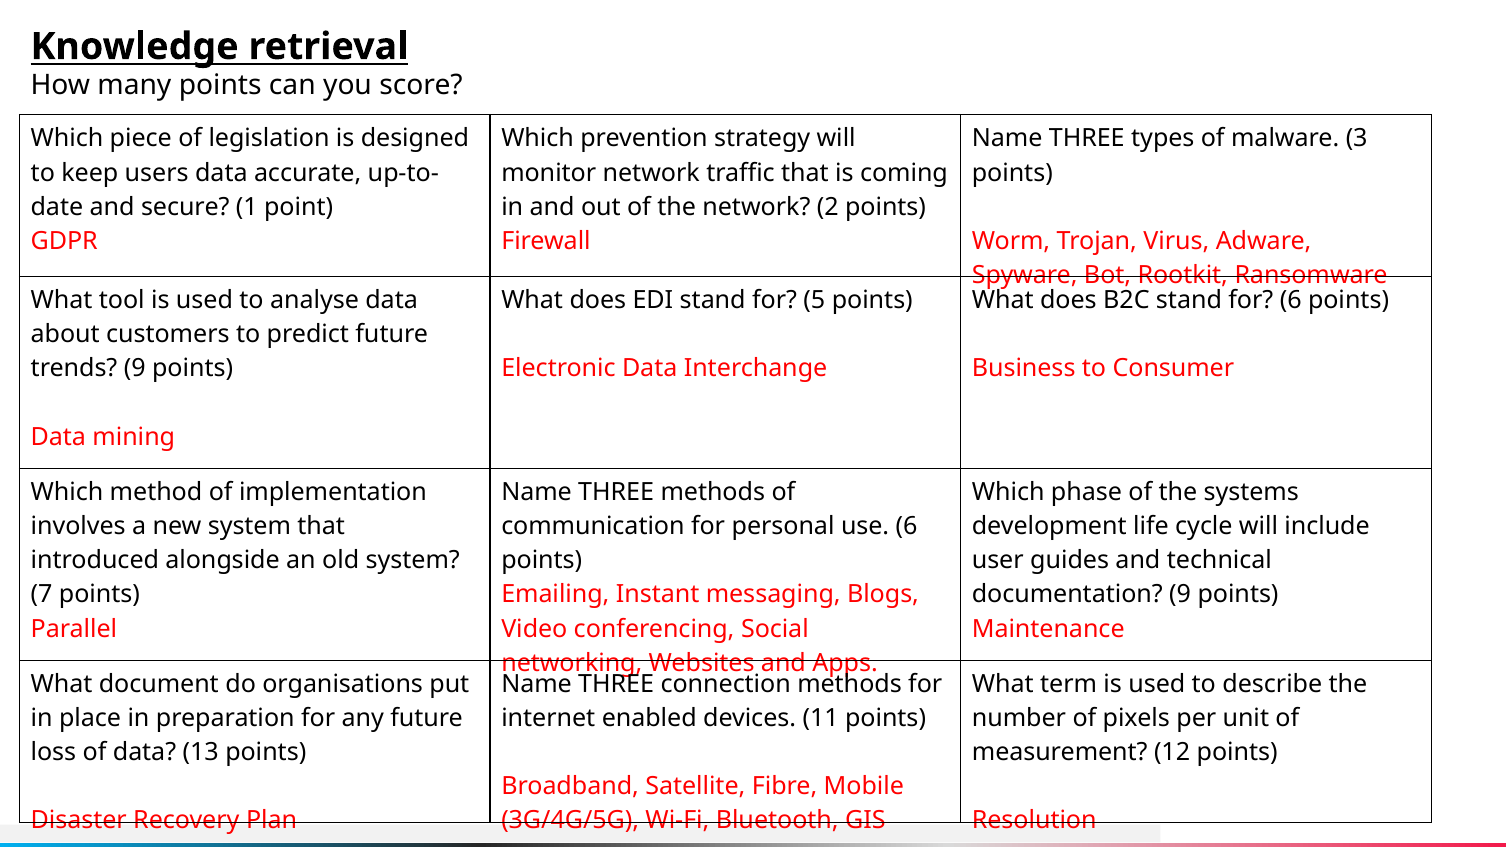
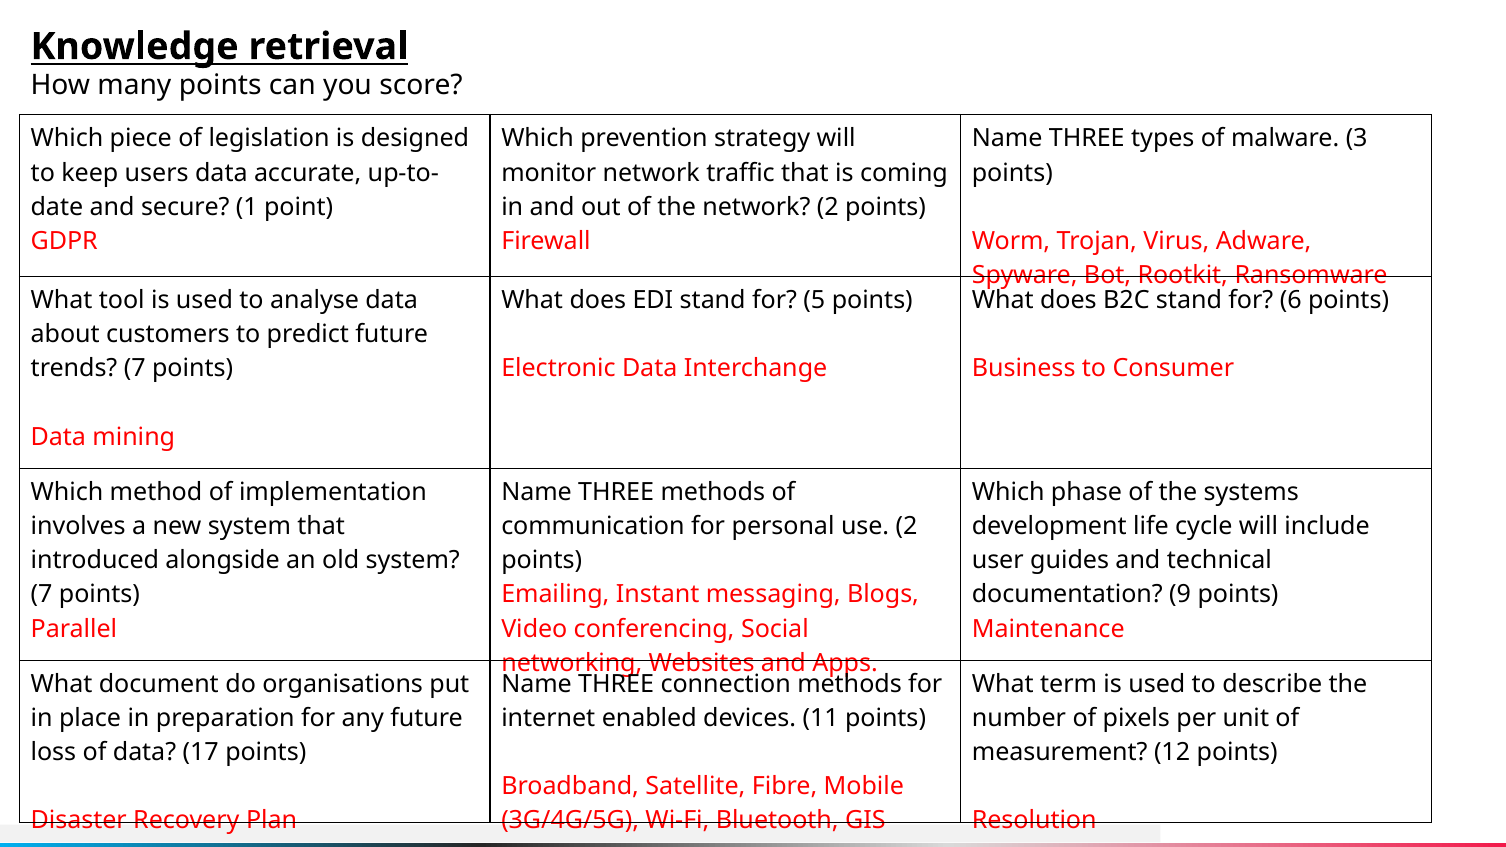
trends 9: 9 -> 7 (135, 369)
use 6: 6 -> 2 (907, 527)
13: 13 -> 17 (201, 753)
